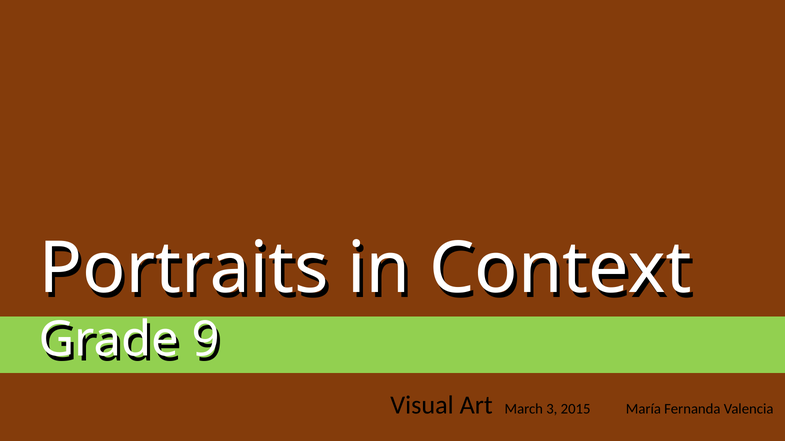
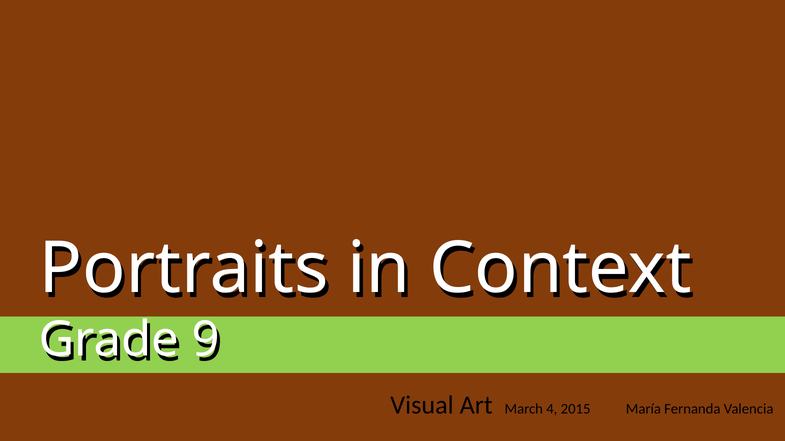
3: 3 -> 4 (552, 409)
